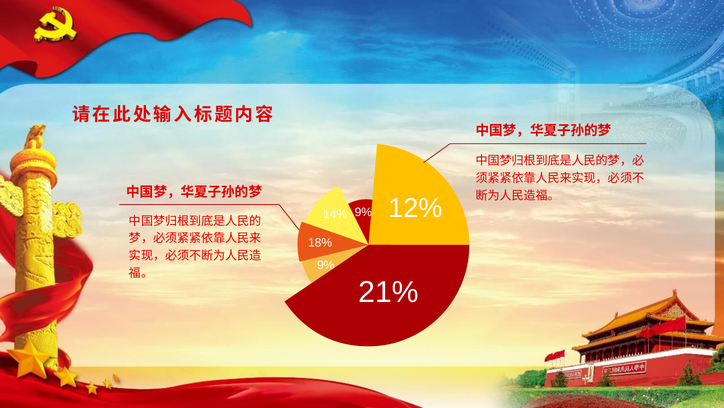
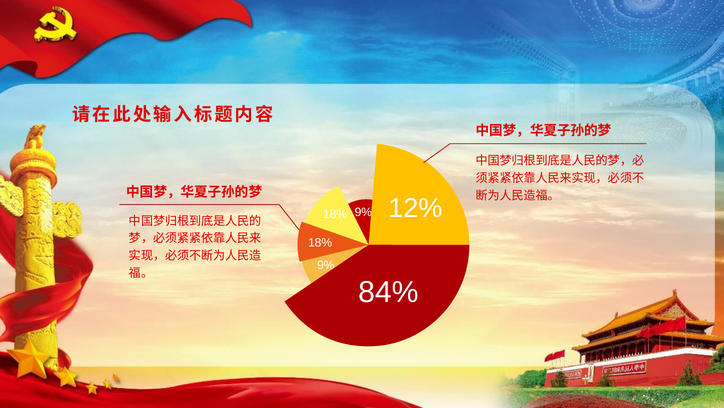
14%: 14% -> 18% (335, 214)
21%: 21% -> 84% (388, 292)
